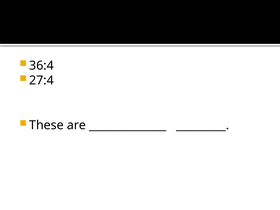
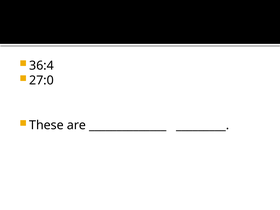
27:4: 27:4 -> 27:0 (41, 80)
